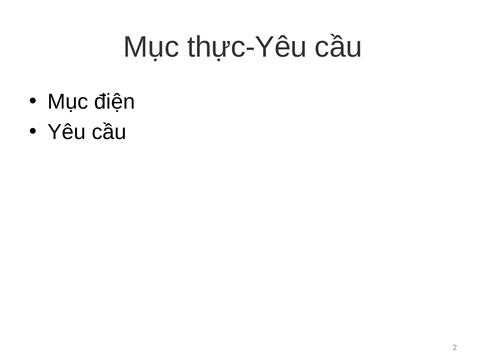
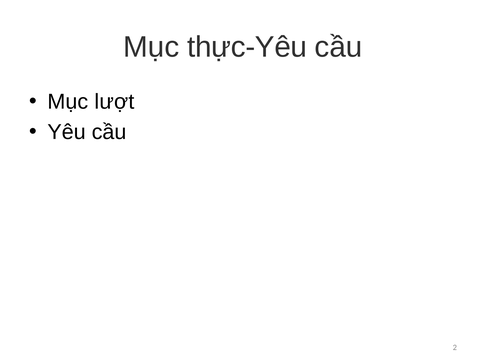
điện: điện -> lượt (115, 102)
